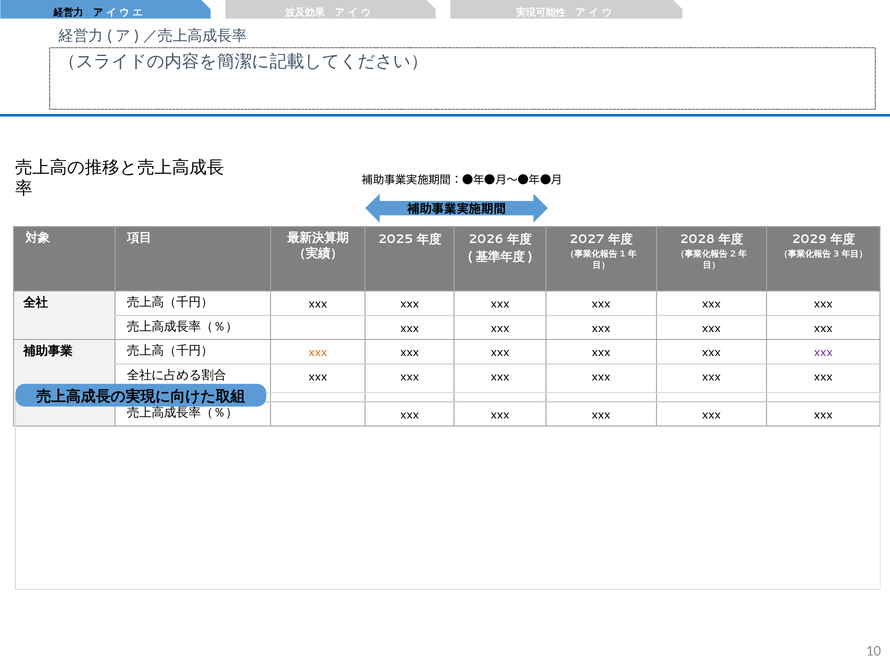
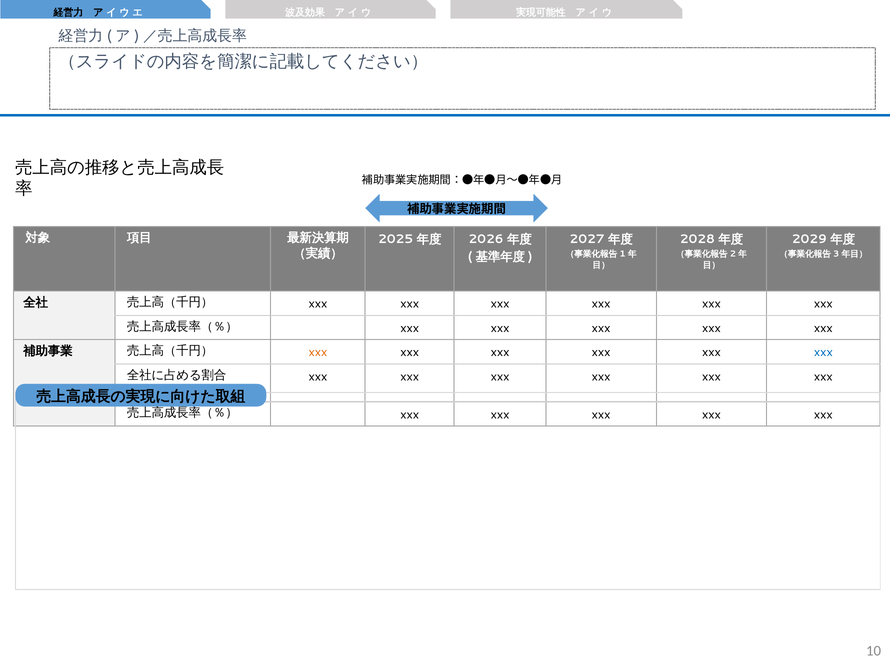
xxx colour: purple -> blue (823, 352)
